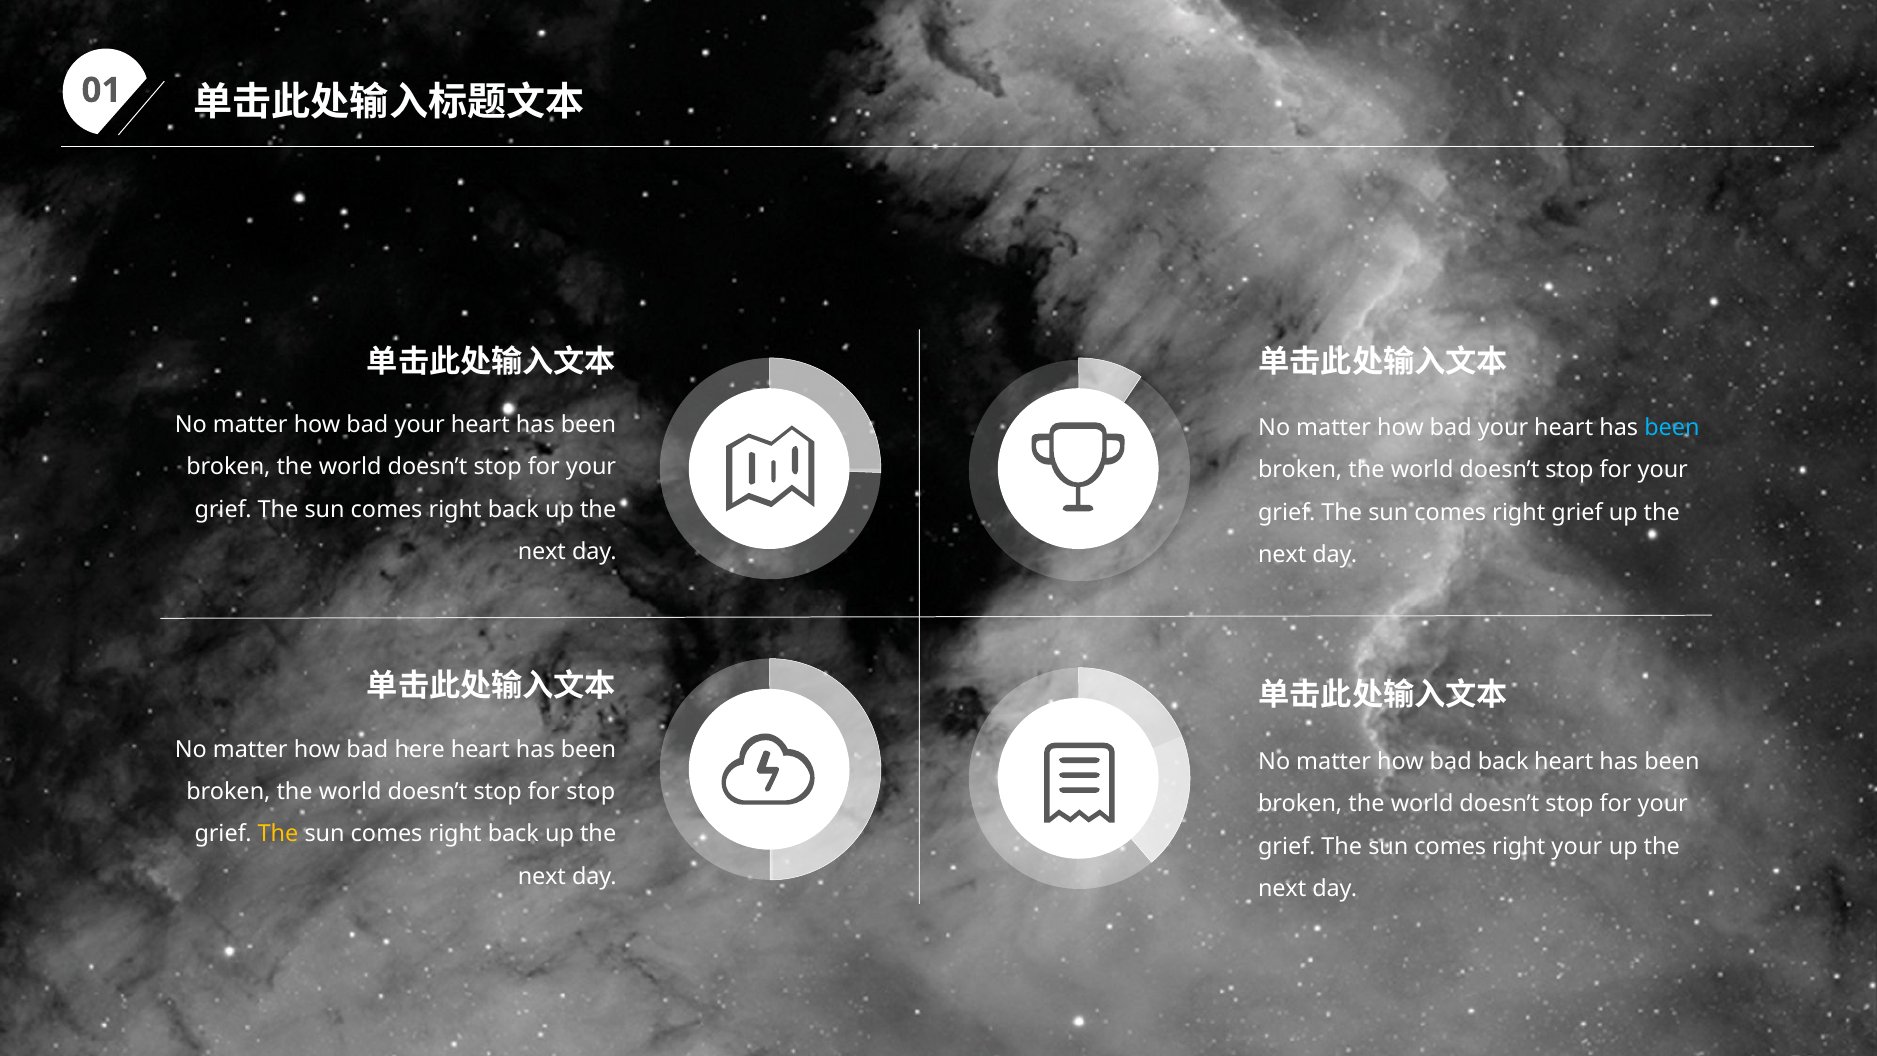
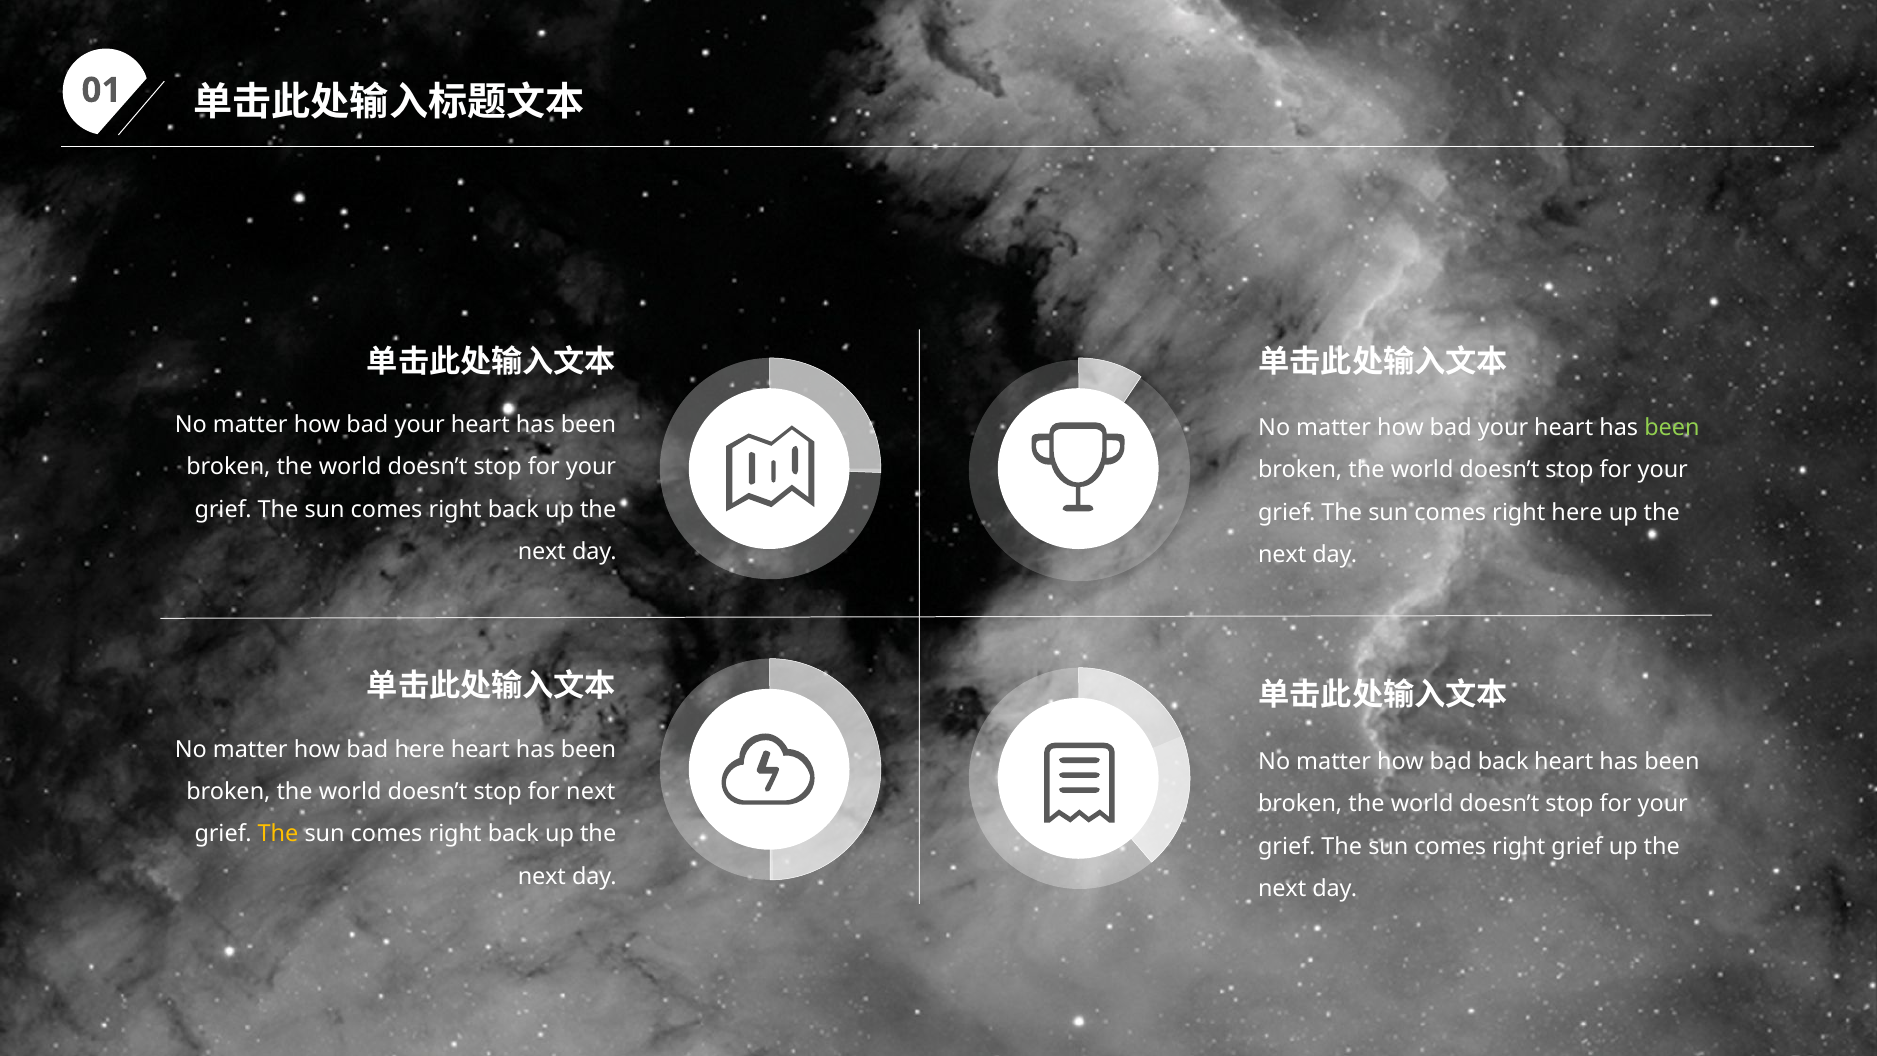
been colour: light blue -> light green (1672, 428)
right grief: grief -> here (1577, 512)
for stop: stop -> next (591, 792)
right your: your -> grief (1577, 846)
